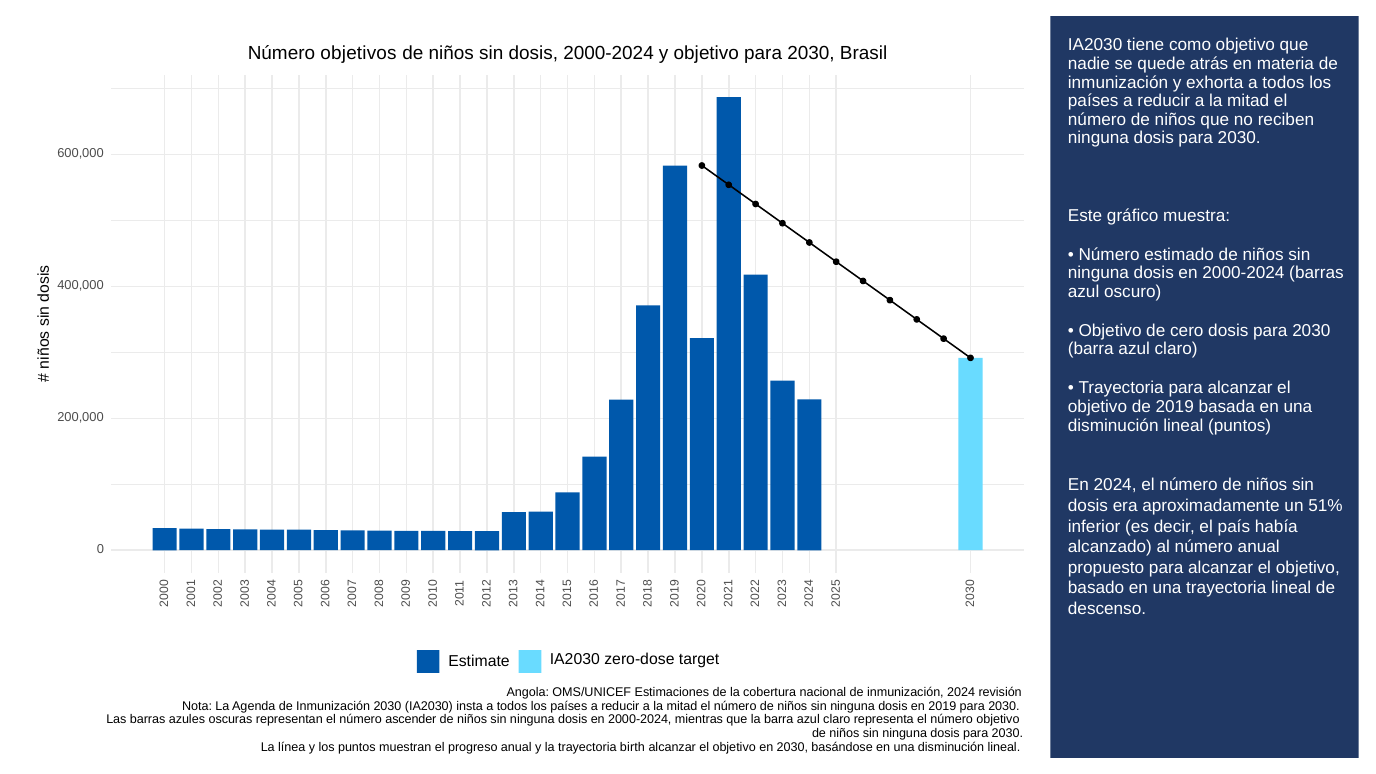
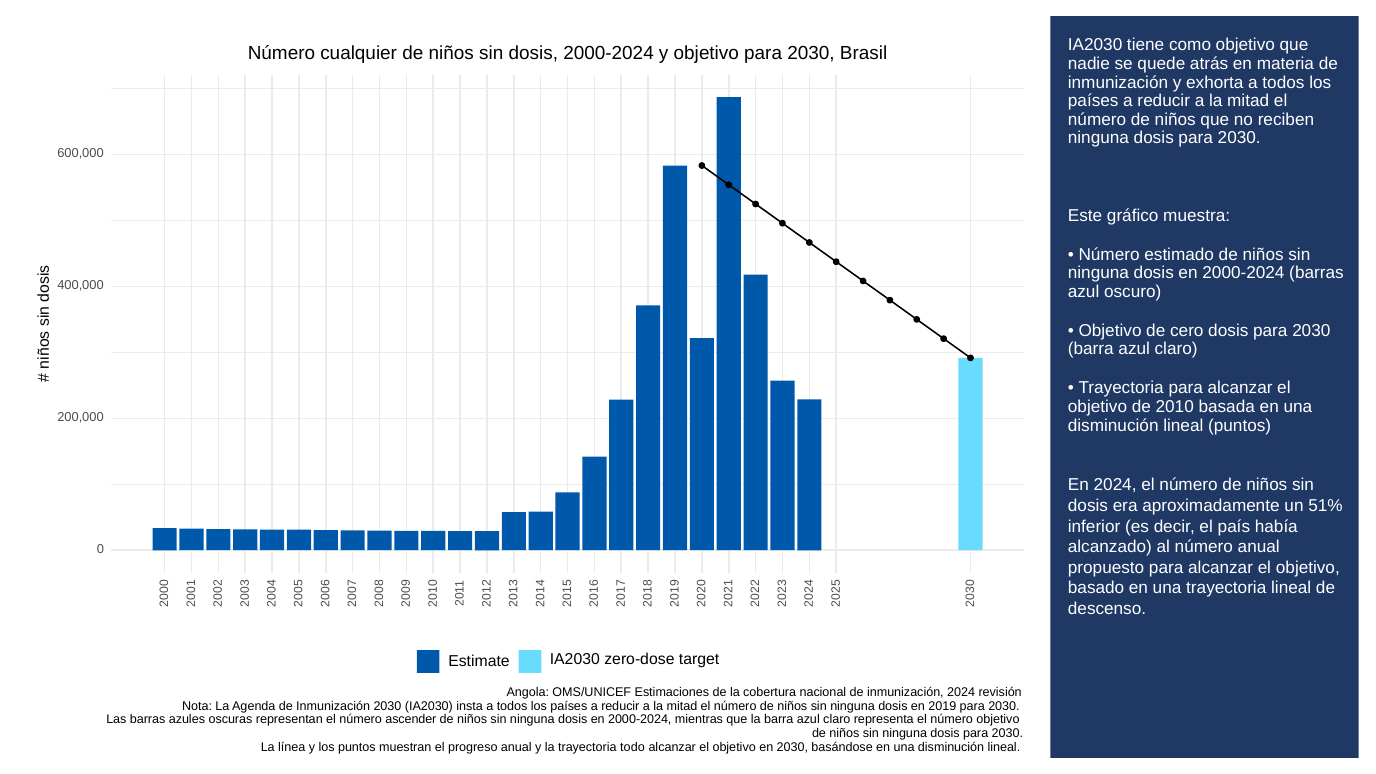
objetivos: objetivos -> cualquier (359, 53)
de 2019: 2019 -> 2010 (1175, 407)
birth: birth -> todo (632, 747)
